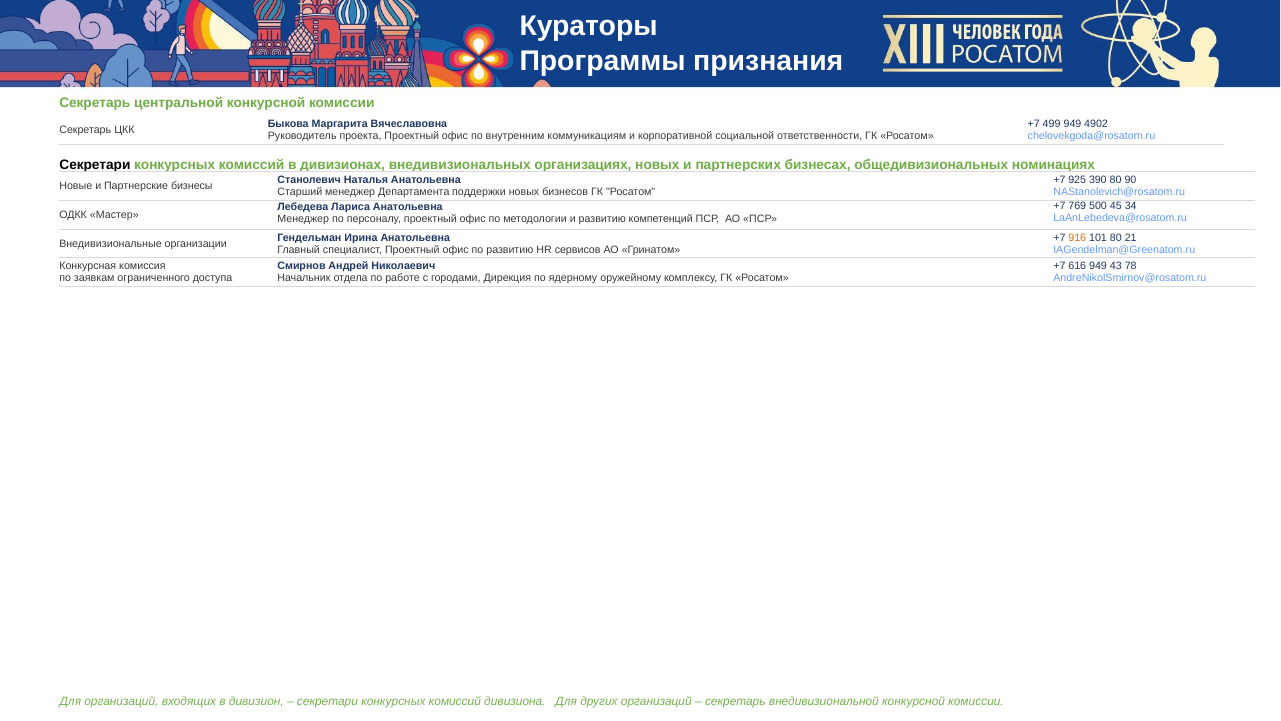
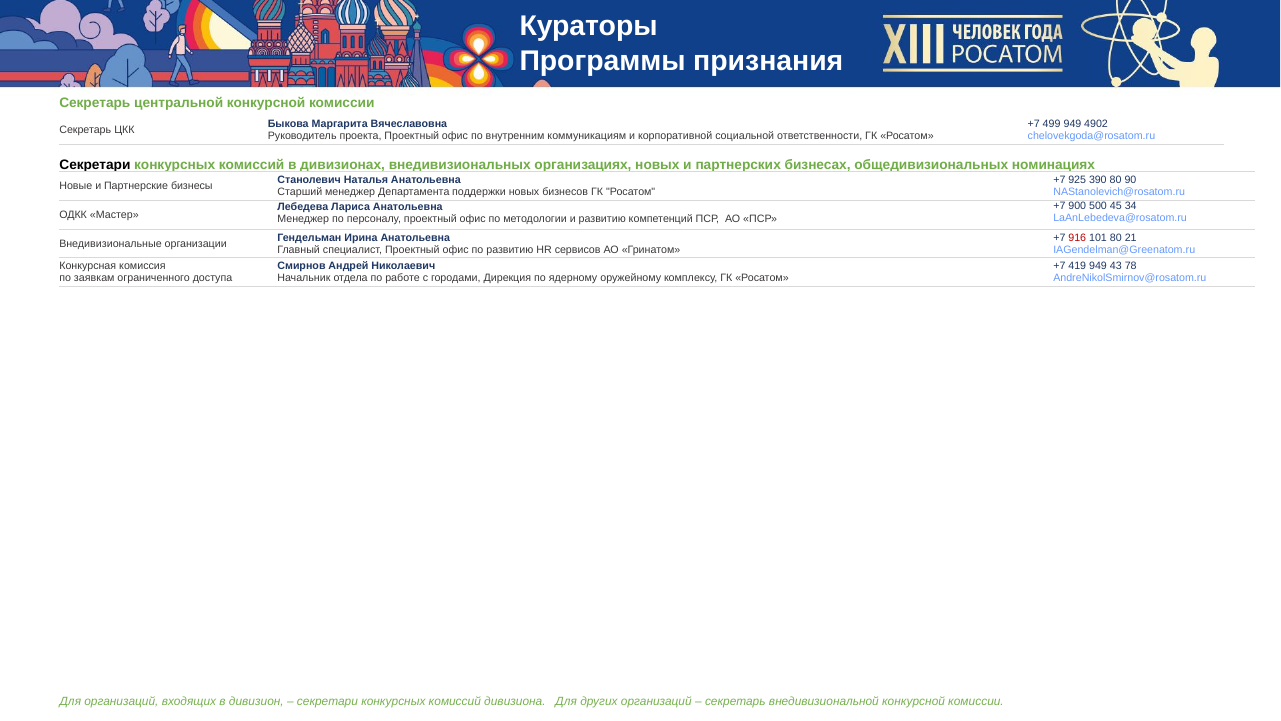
769: 769 -> 900 (1077, 206)
916 colour: orange -> red (1077, 237)
616: 616 -> 419 (1077, 266)
